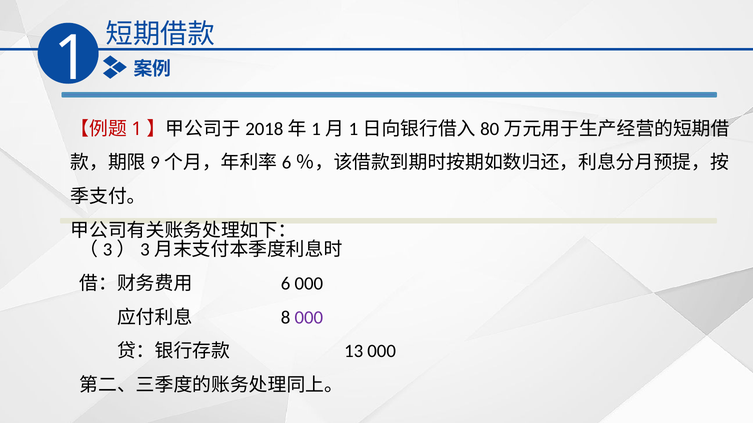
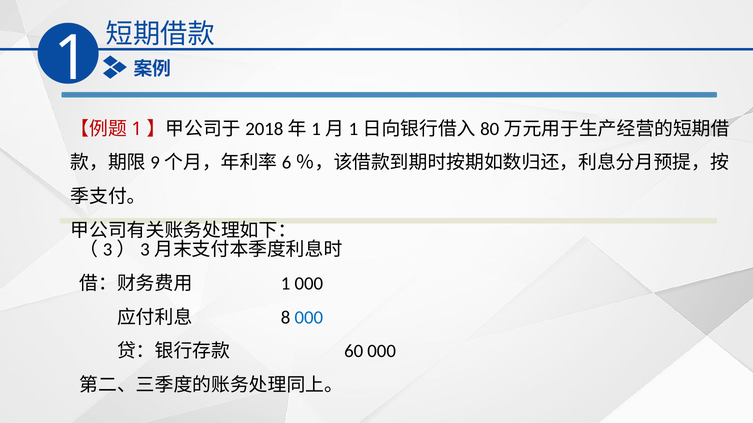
6: 6 -> 1 (286, 284)
000 colour: purple -> blue (309, 318)
13: 13 -> 60 (354, 352)
